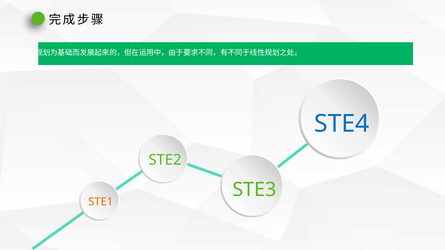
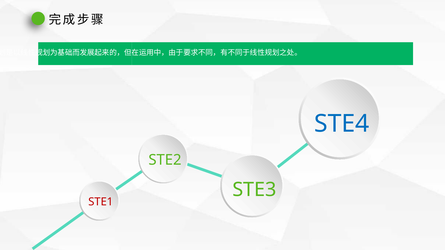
STE1 colour: orange -> red (101, 202)
